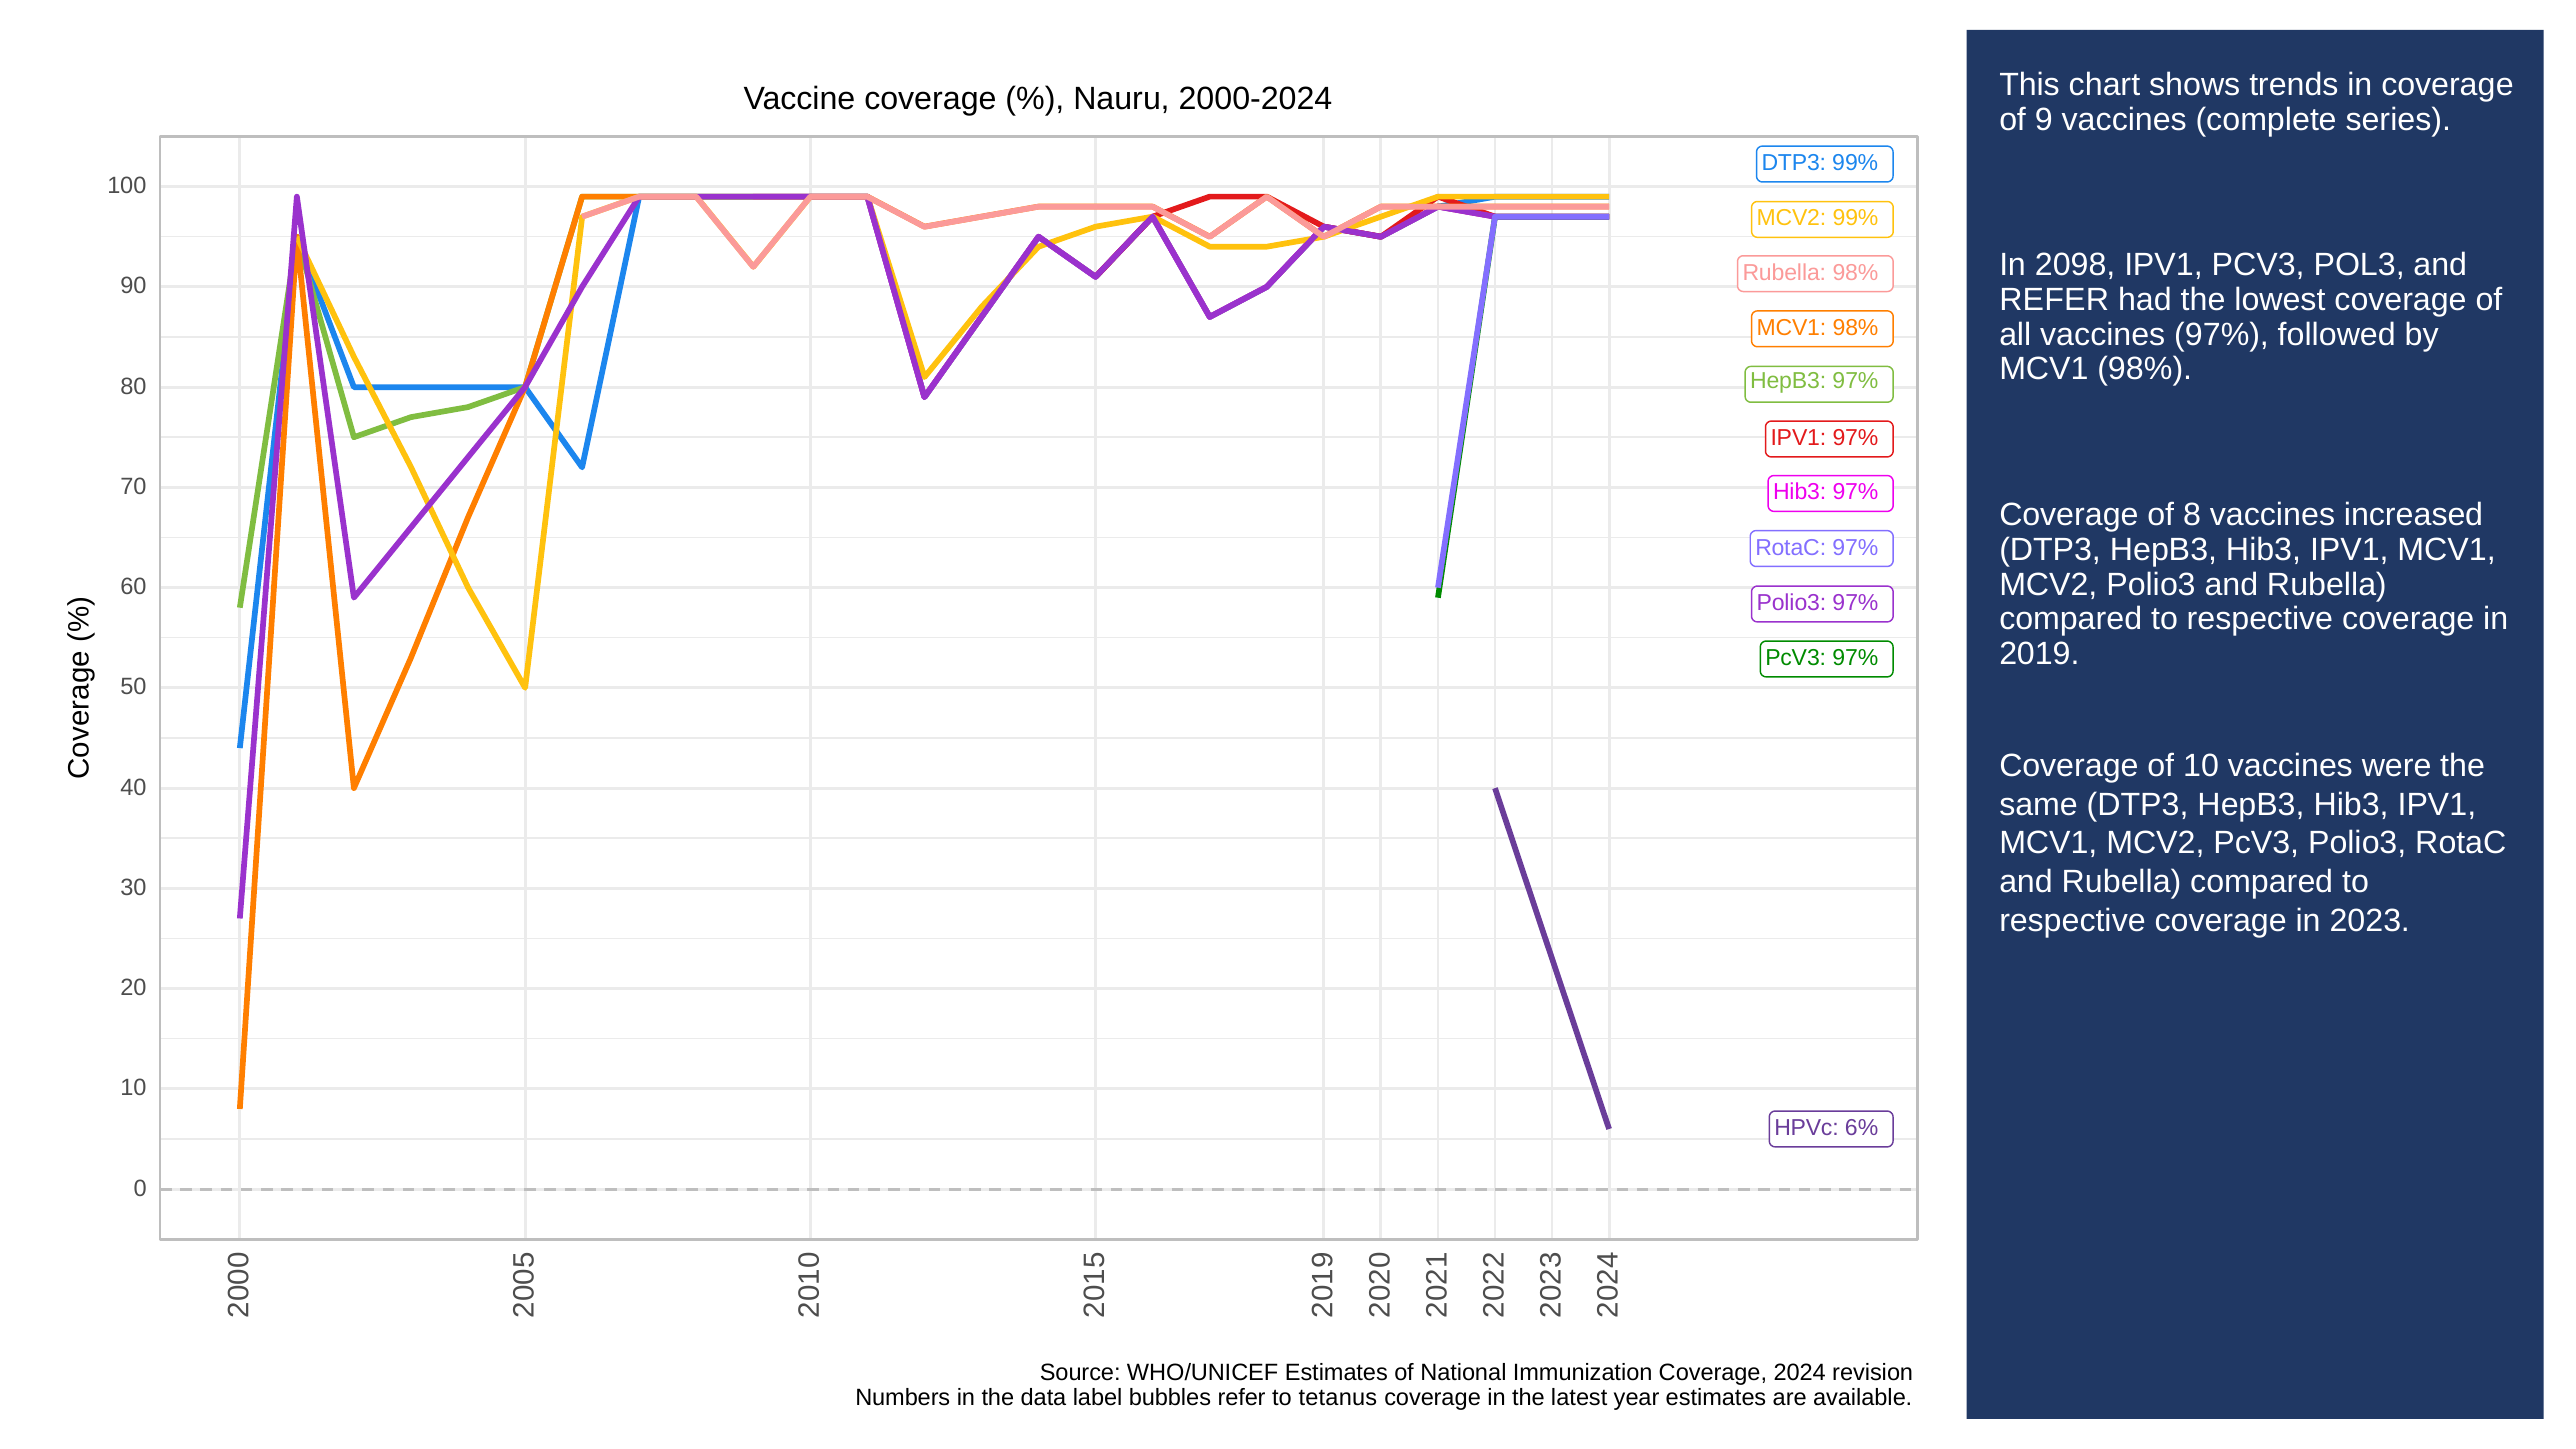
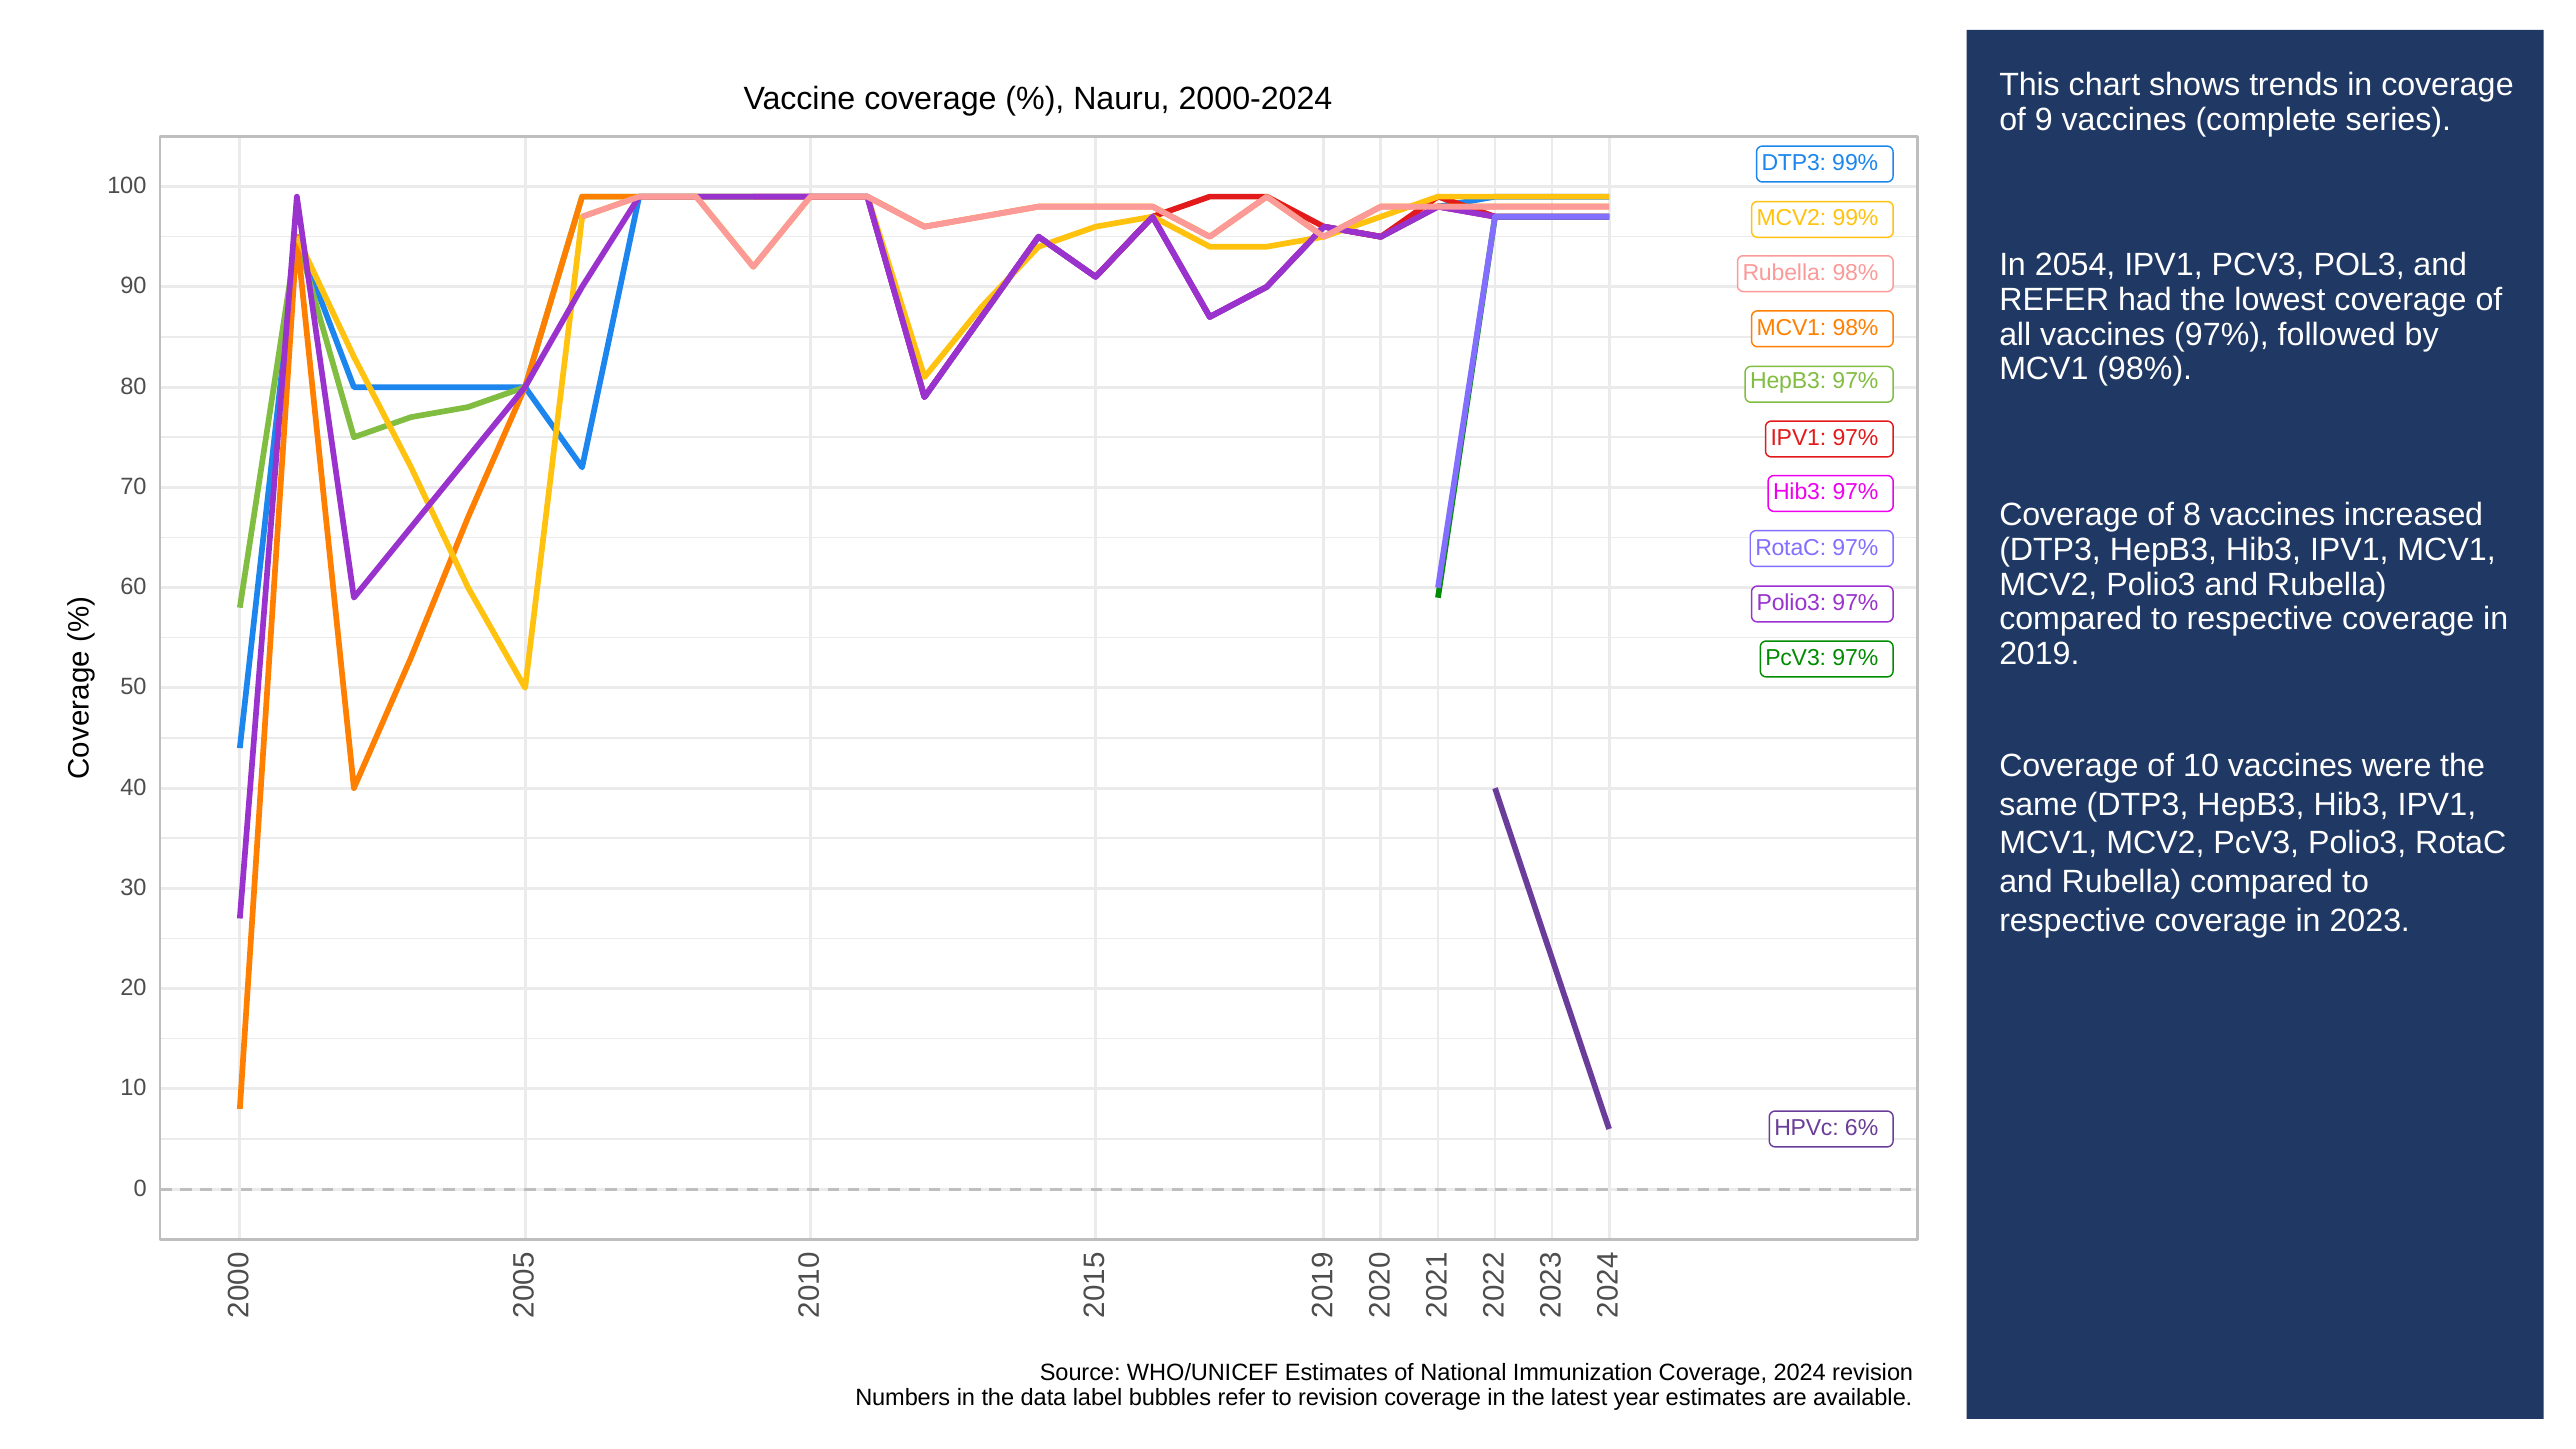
2098: 2098 -> 2054 (2075, 265)
to tetanus: tetanus -> revision (1338, 1398)
